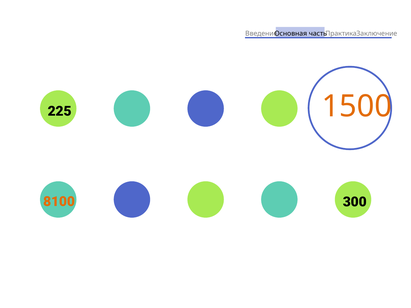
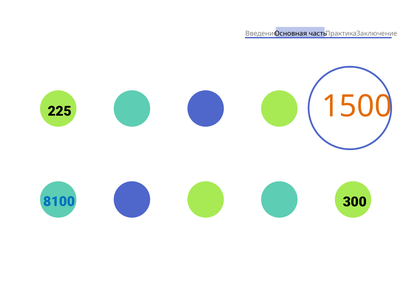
8100 colour: orange -> blue (59, 202)
